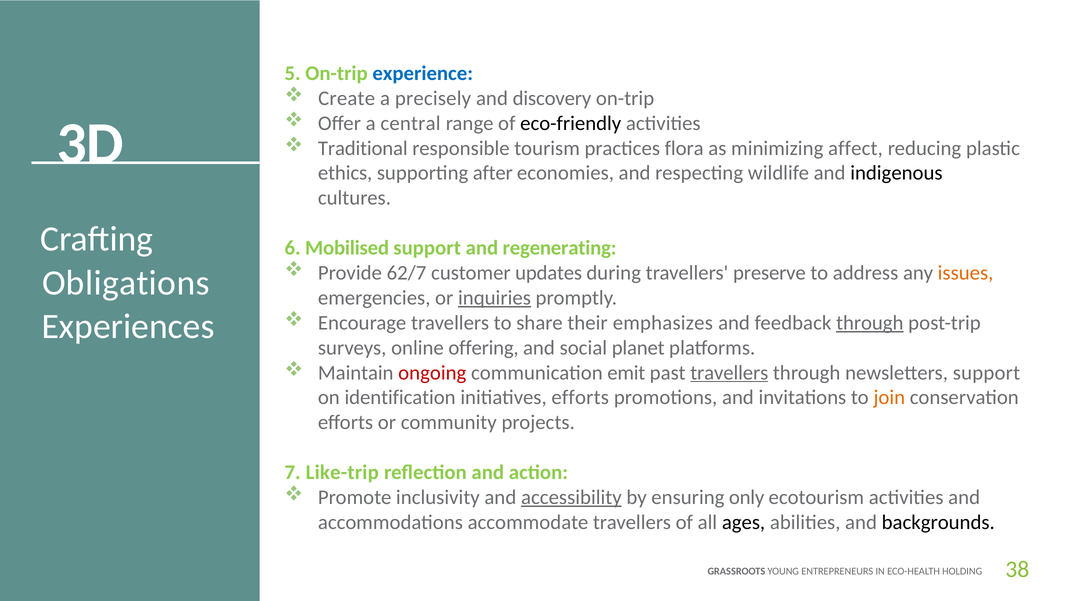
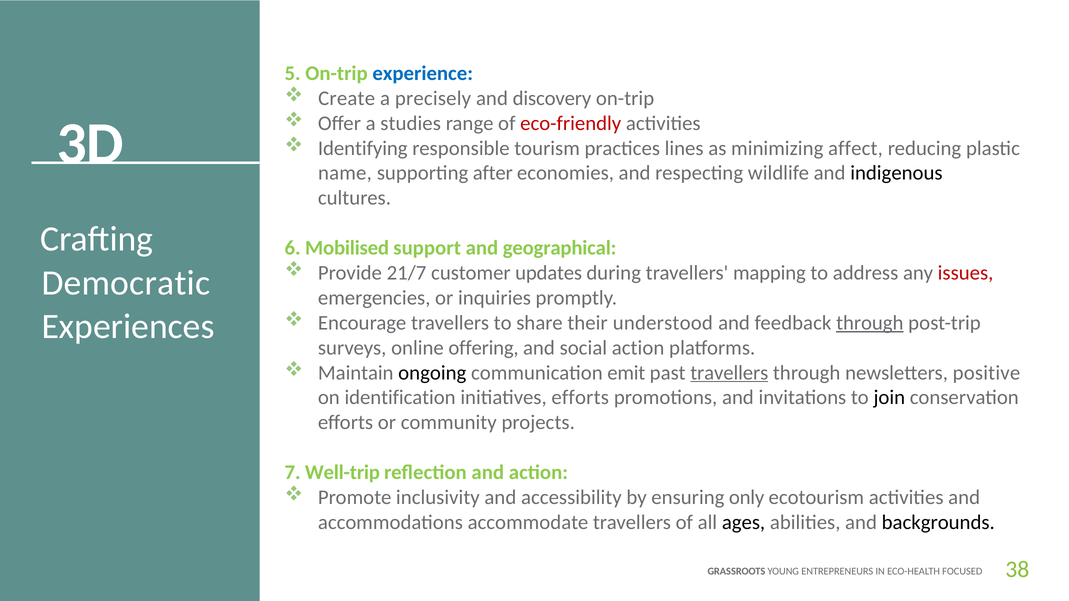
central: central -> studies (411, 123)
eco-friendly colour: black -> red (571, 123)
Traditional: Traditional -> Identifying (363, 148)
flora: flora -> lines (684, 148)
ethics: ethics -> name (345, 173)
regenerating: regenerating -> geographical (560, 248)
62/7: 62/7 -> 21/7 (406, 273)
preserve: preserve -> mapping (769, 273)
issues colour: orange -> red (966, 273)
Obligations: Obligations -> Democratic (126, 283)
inquiries underline: present -> none (494, 298)
emphasizes: emphasizes -> understood (663, 323)
social planet: planet -> action (638, 348)
ongoing colour: red -> black (432, 373)
newsletters support: support -> positive (986, 373)
join colour: orange -> black (889, 398)
Like-trip: Like-trip -> Well-trip (342, 473)
accessibility underline: present -> none (571, 498)
HOLDING: HOLDING -> FOCUSED (962, 572)
